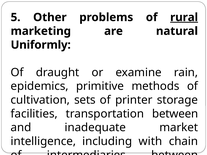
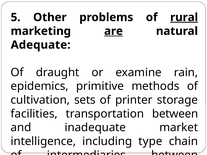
are underline: none -> present (113, 31)
Uniformly: Uniformly -> Adequate (41, 45)
with: with -> type (150, 142)
